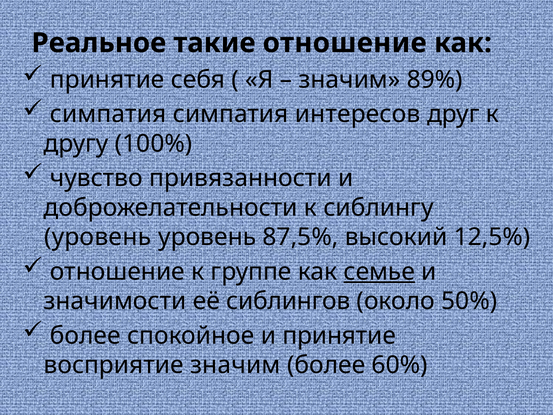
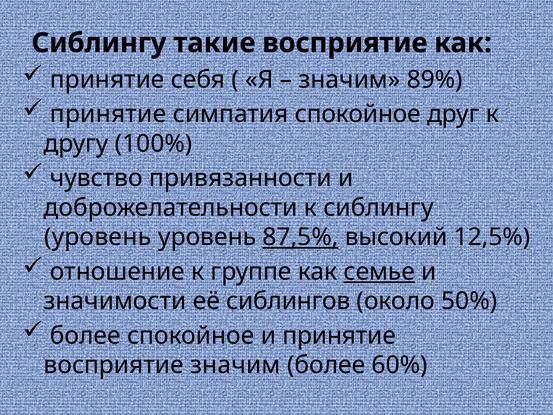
Реальное: Реальное -> Сиблингу (99, 43)
такие отношение: отношение -> восприятие (345, 43)
симпатия: симпатия -> принятие (108, 114)
симпатия интересов: интересов -> спокойное (358, 114)
87,5% underline: none -> present (300, 237)
